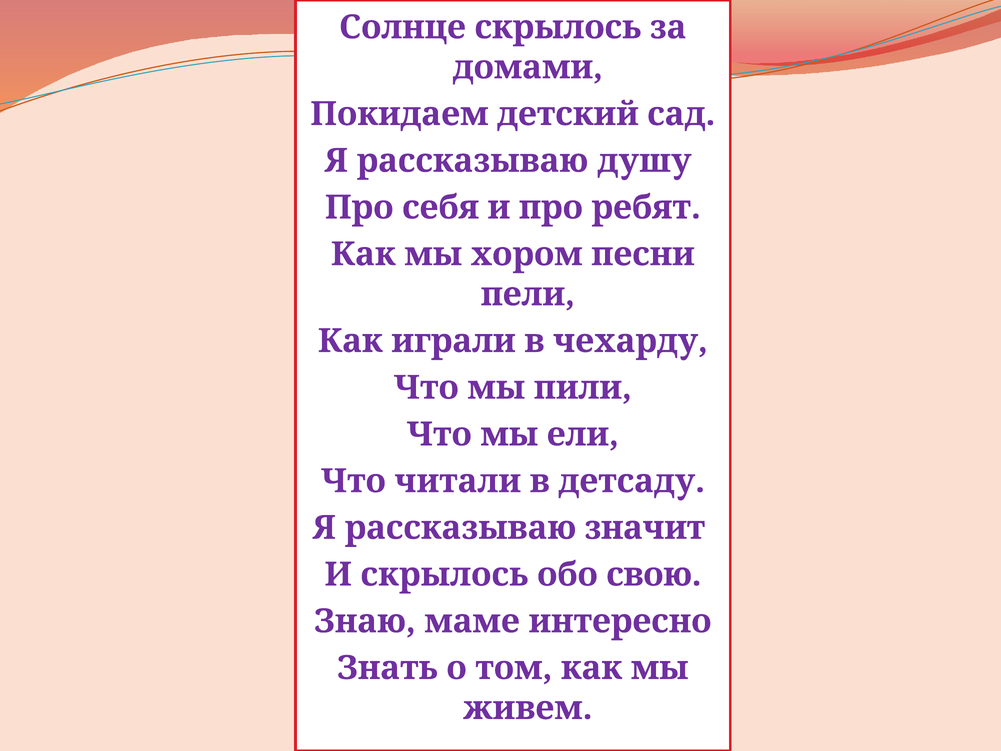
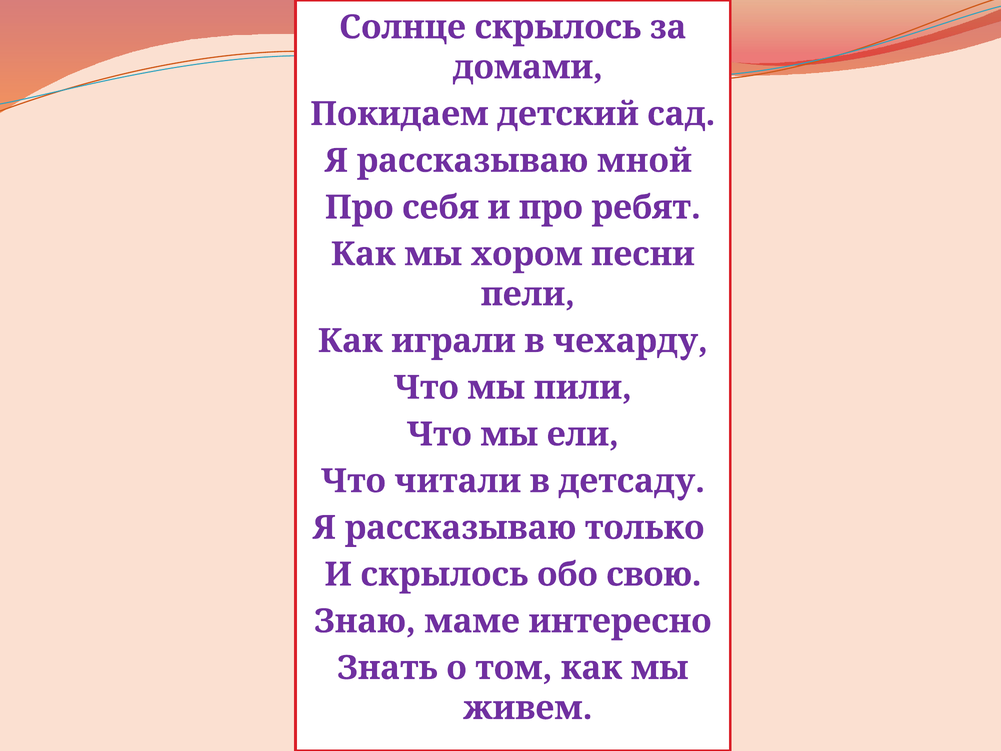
душу: душу -> мной (644, 161)
значит: значит -> только (645, 528)
